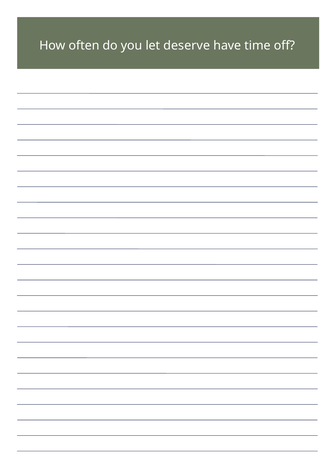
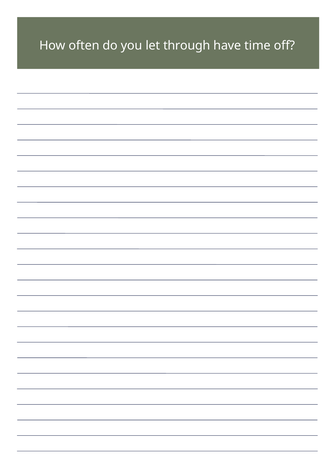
deserve: deserve -> through (187, 46)
